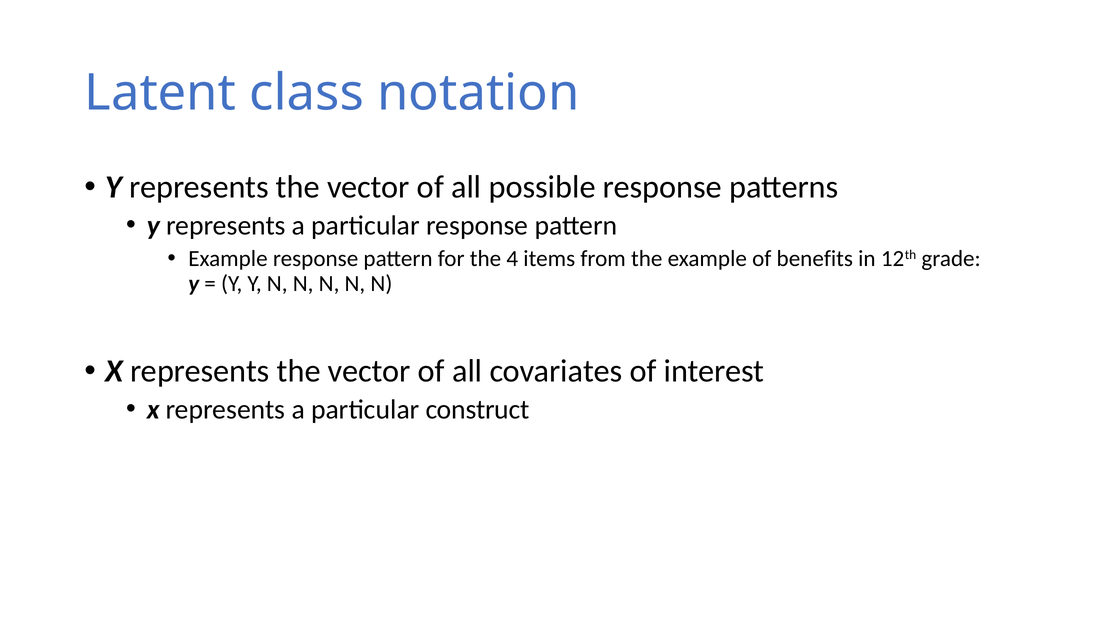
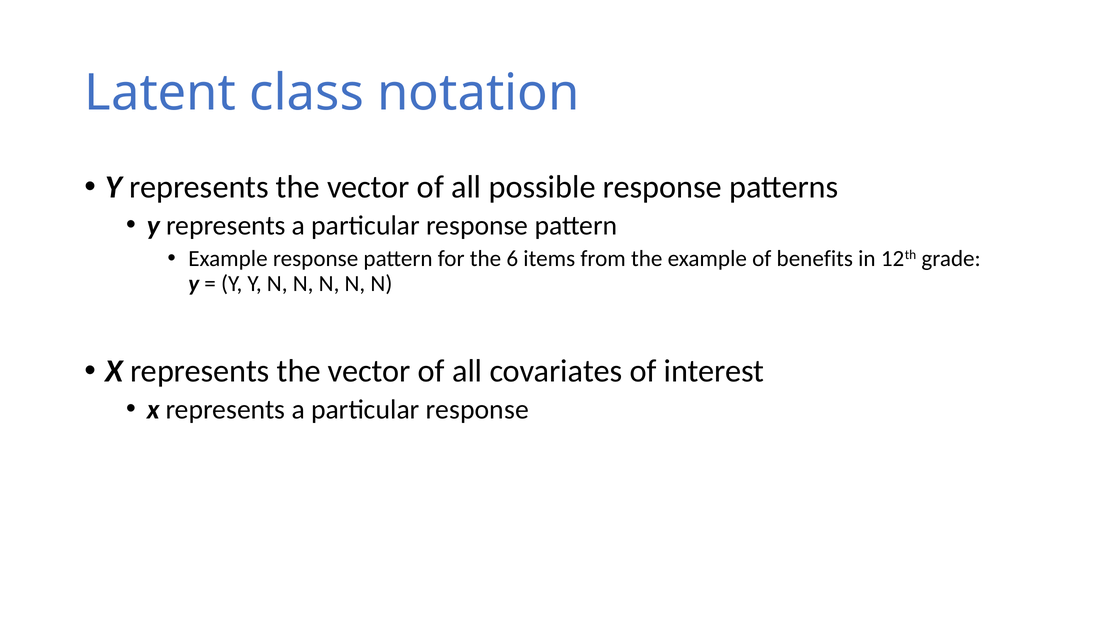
4: 4 -> 6 (512, 259)
construct: construct -> response (477, 410)
